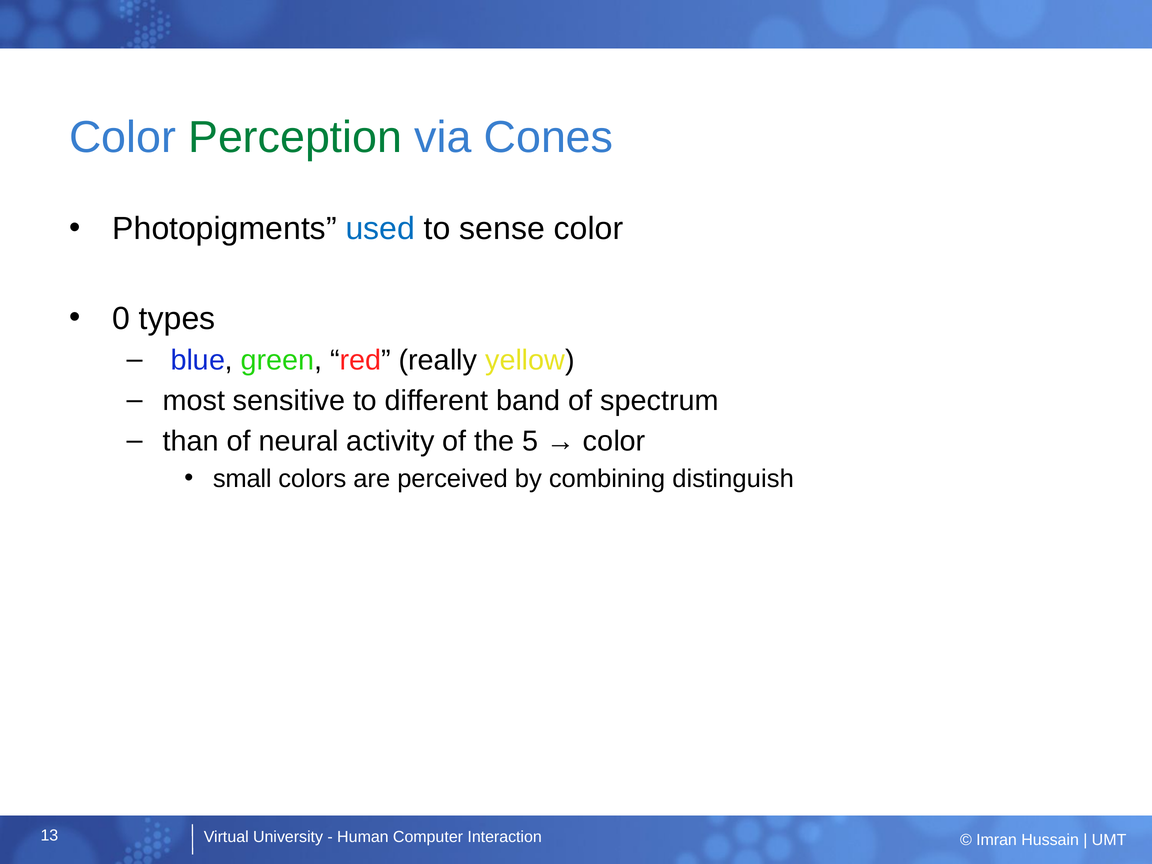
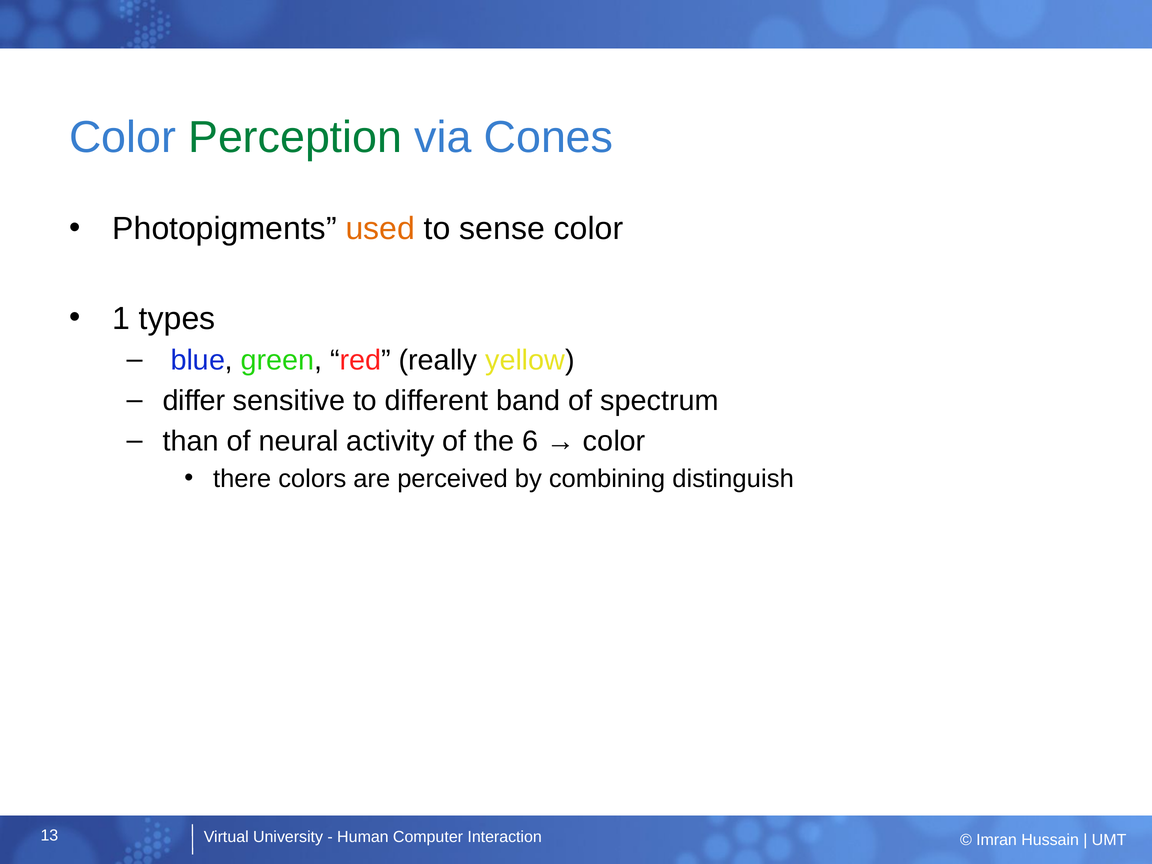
used colour: blue -> orange (380, 229)
0: 0 -> 1 (121, 318)
most: most -> differ (194, 401)
5: 5 -> 6 (530, 441)
small: small -> there (242, 479)
